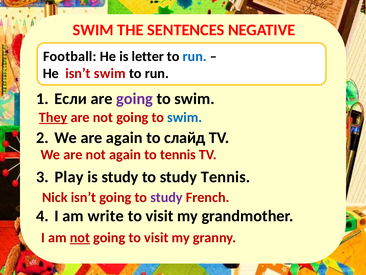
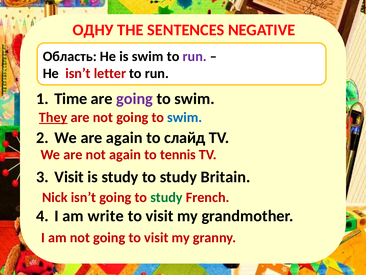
SWIM: SWIM -> ОДНУ (93, 30)
Football: Football -> Область (70, 56)
is letter: letter -> swim (148, 56)
run colour: blue -> purple (195, 56)
isn’t swim: swim -> letter (110, 73)
Если: Если -> Time (71, 98)
Play: Play -> Visit (69, 177)
study Tennis: Tennis -> Britain (226, 177)
study colour: purple -> green (167, 197)
not underline: present -> none (80, 237)
